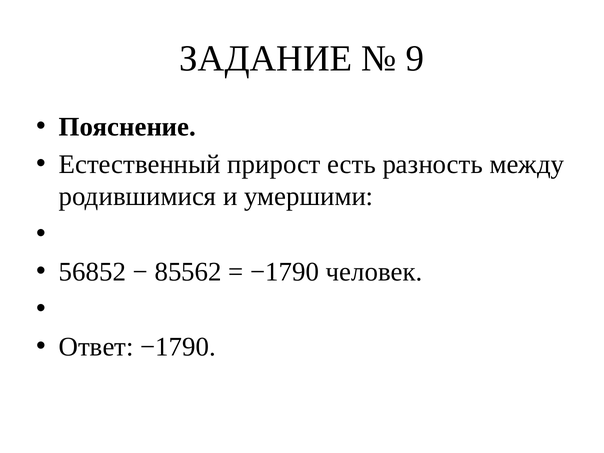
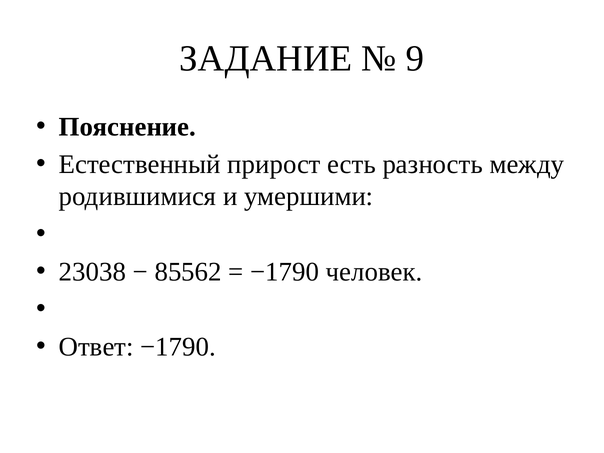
56852: 56852 -> 23038 (92, 272)
